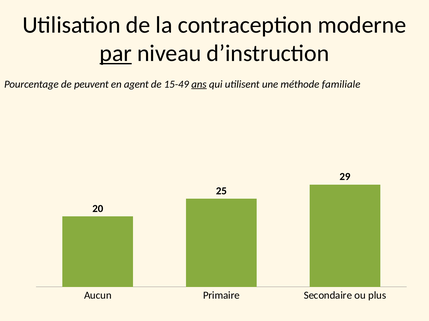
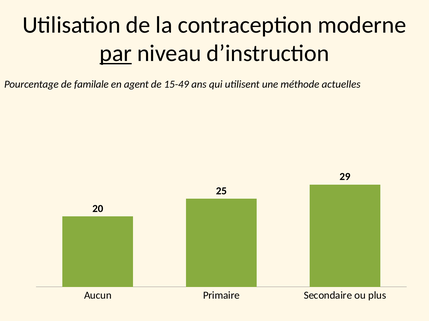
peuvent: peuvent -> familale (91, 84)
ans underline: present -> none (199, 84)
familiale: familiale -> actuelles (341, 84)
